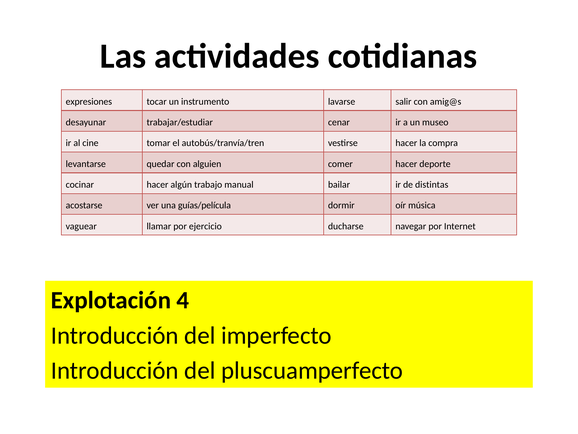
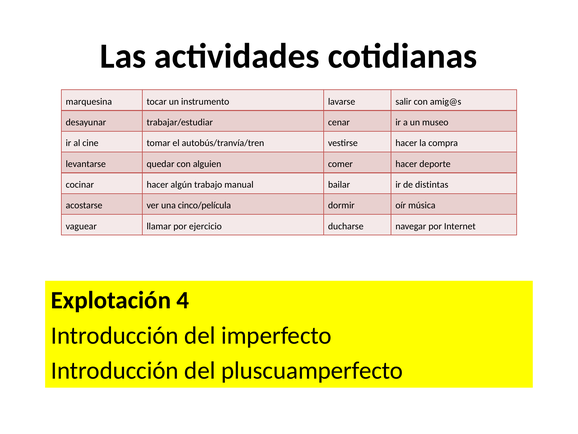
expresiones: expresiones -> marquesina (89, 101)
guías/película: guías/película -> cinco/película (204, 205)
